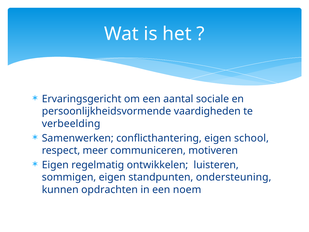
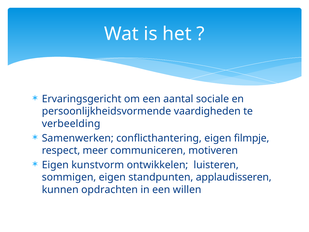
school: school -> filmpje (252, 138)
regelmatig: regelmatig -> kunstvorm (98, 165)
ondersteuning: ondersteuning -> applaudisseren (234, 177)
noem: noem -> willen (187, 189)
